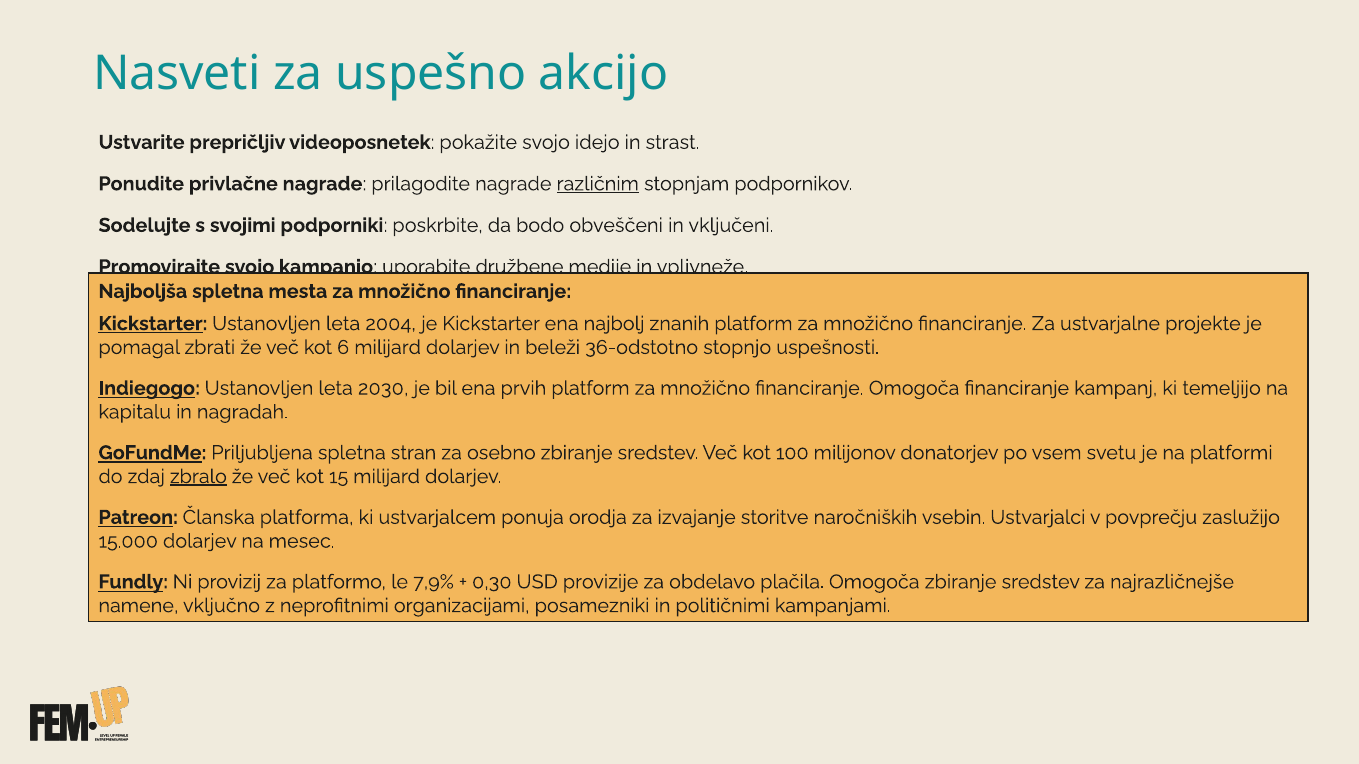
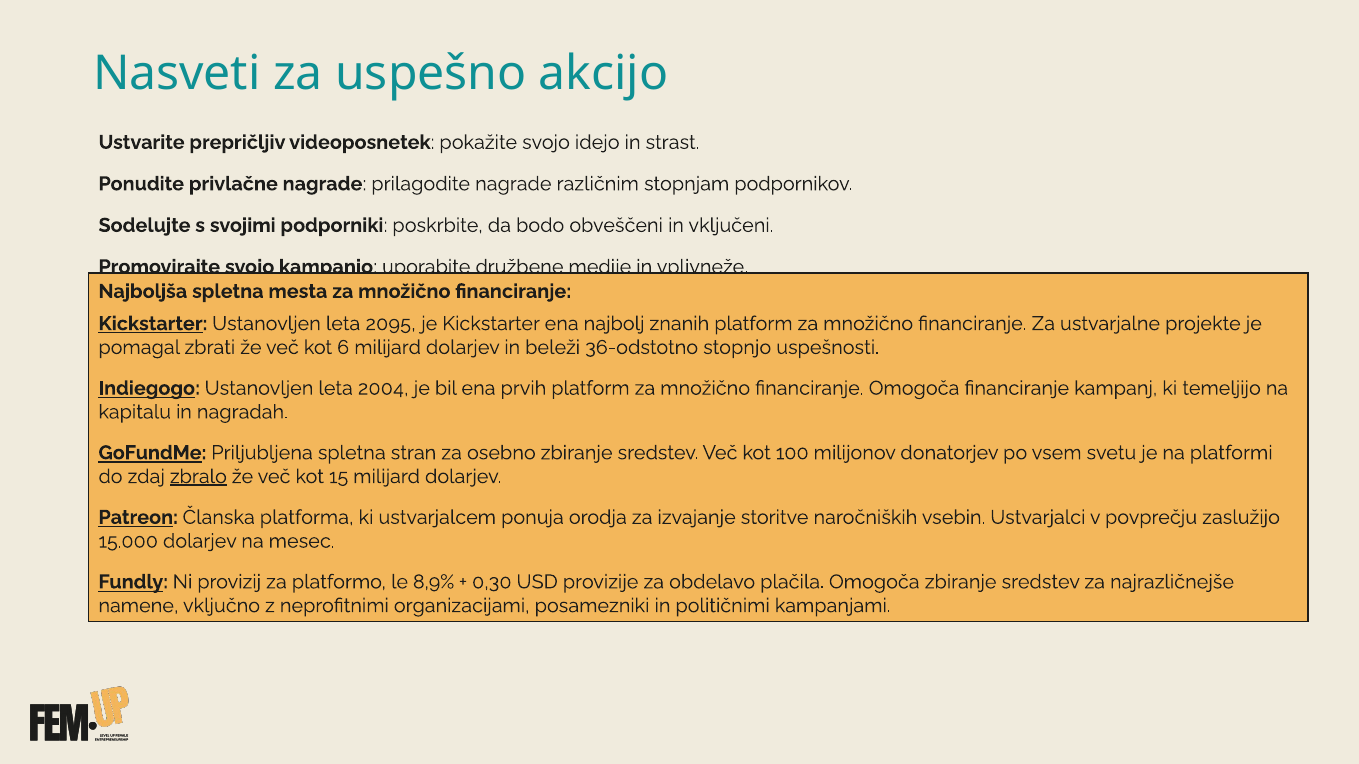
različnim underline: present -> none (598, 184)
2004: 2004 -> 2095 (391, 324)
2030: 2030 -> 2004 (383, 388)
7,9%: 7,9% -> 8,9% (434, 582)
